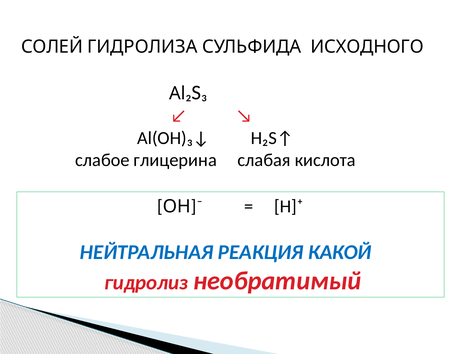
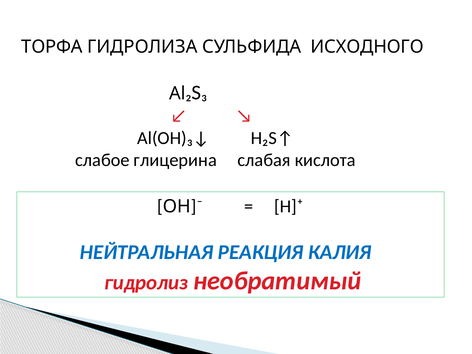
СОЛЕЙ: СОЛЕЙ -> ТОРФА (52, 47)
КАКОЙ: КАКОЙ -> КАЛИЯ (340, 252)
